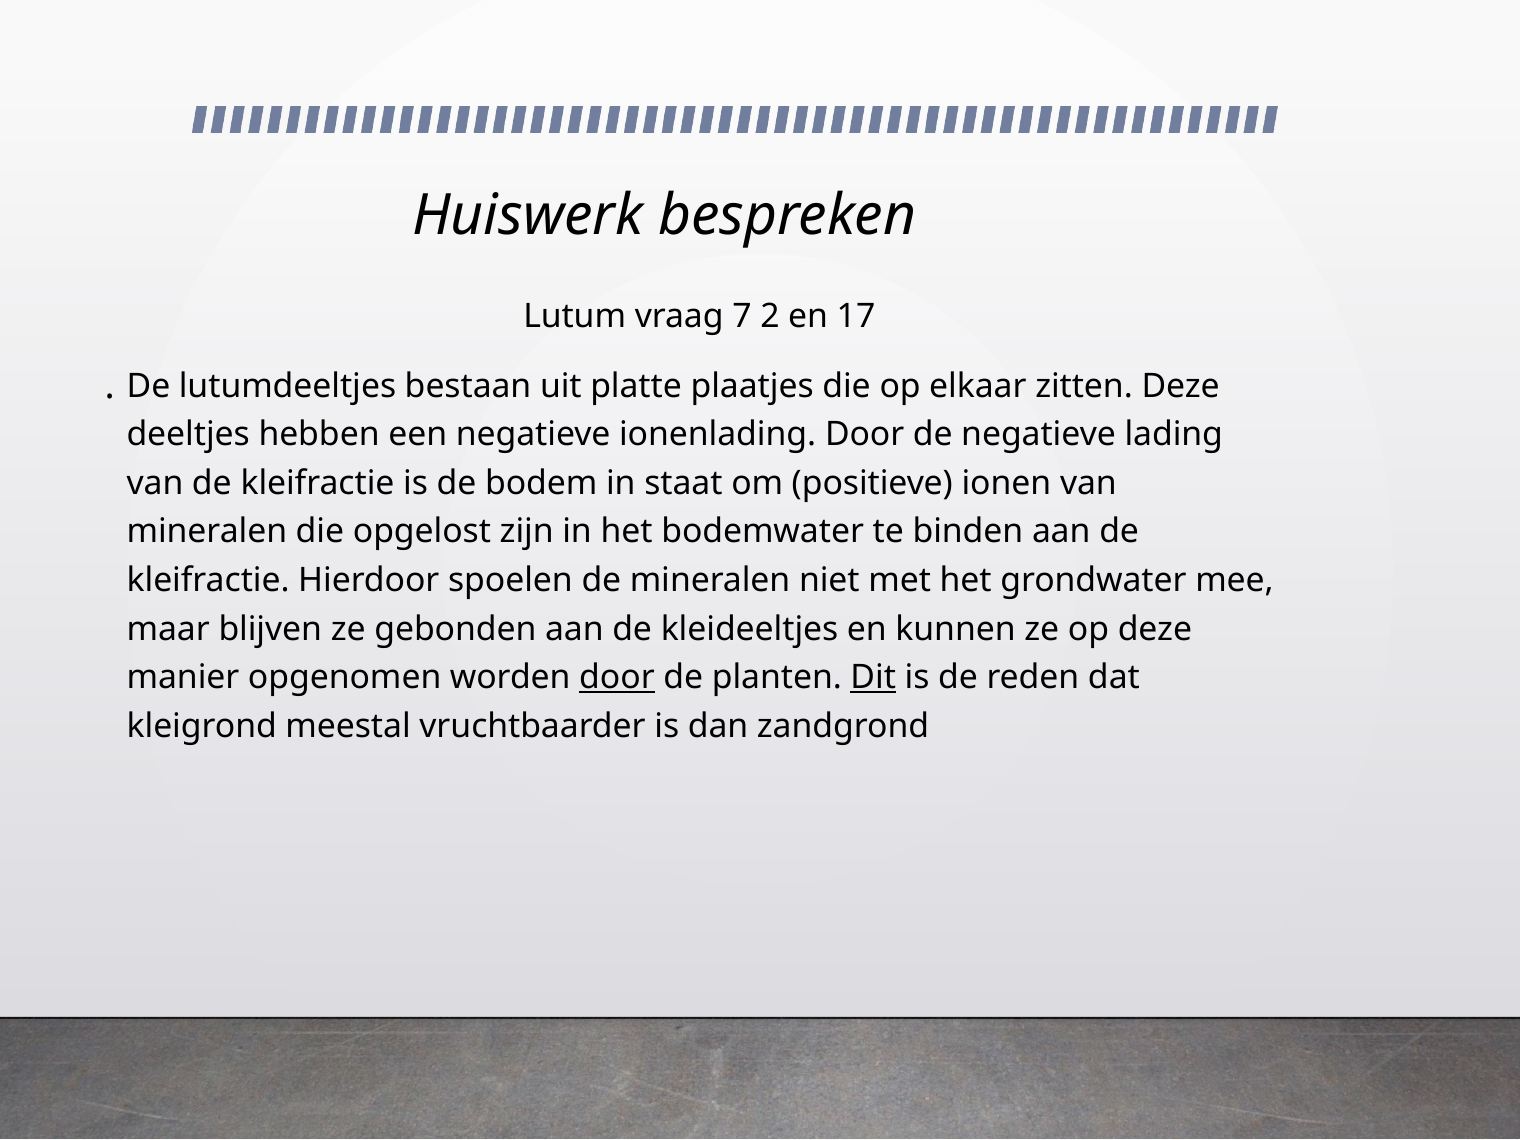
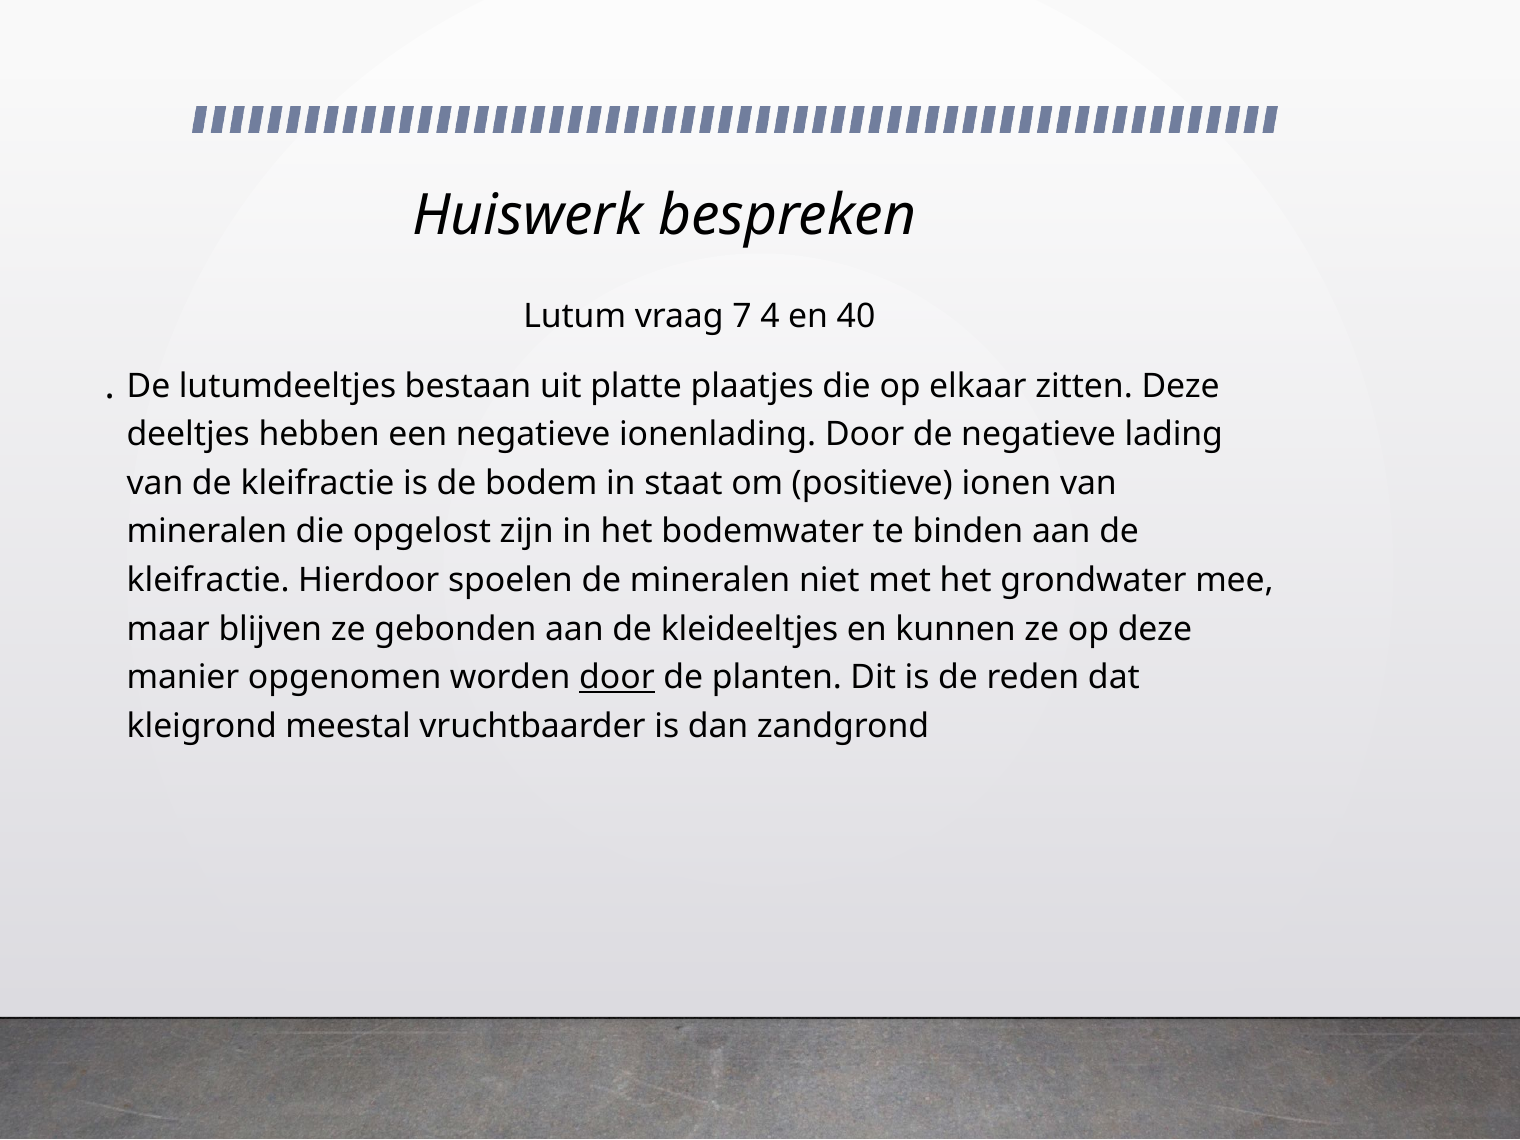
2: 2 -> 4 (770, 317)
17: 17 -> 40 (856, 317)
Dit underline: present -> none (873, 677)
